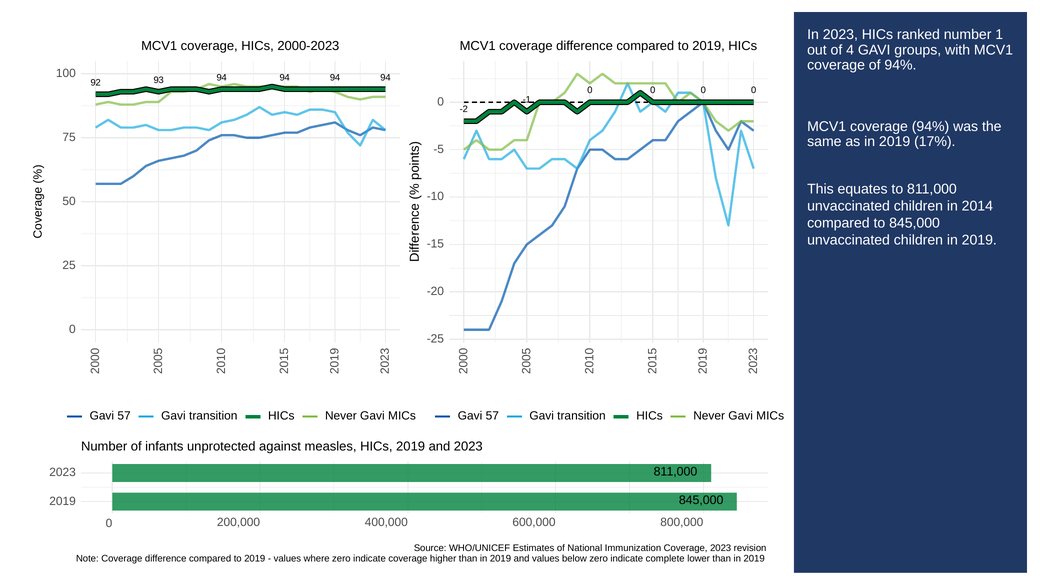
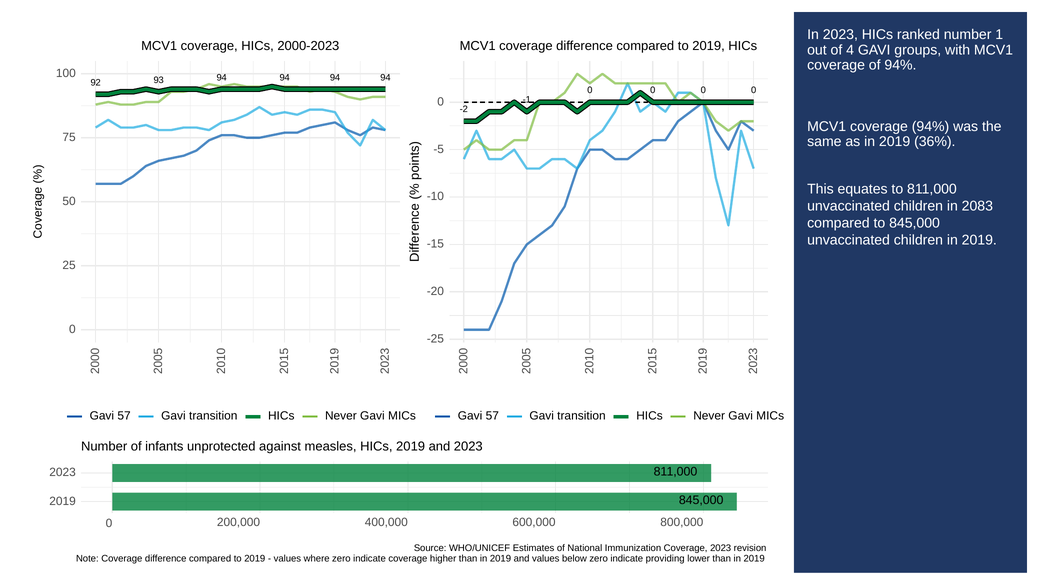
17%: 17% -> 36% (935, 142)
2014: 2014 -> 2083 (977, 206)
complete: complete -> providing (665, 559)
